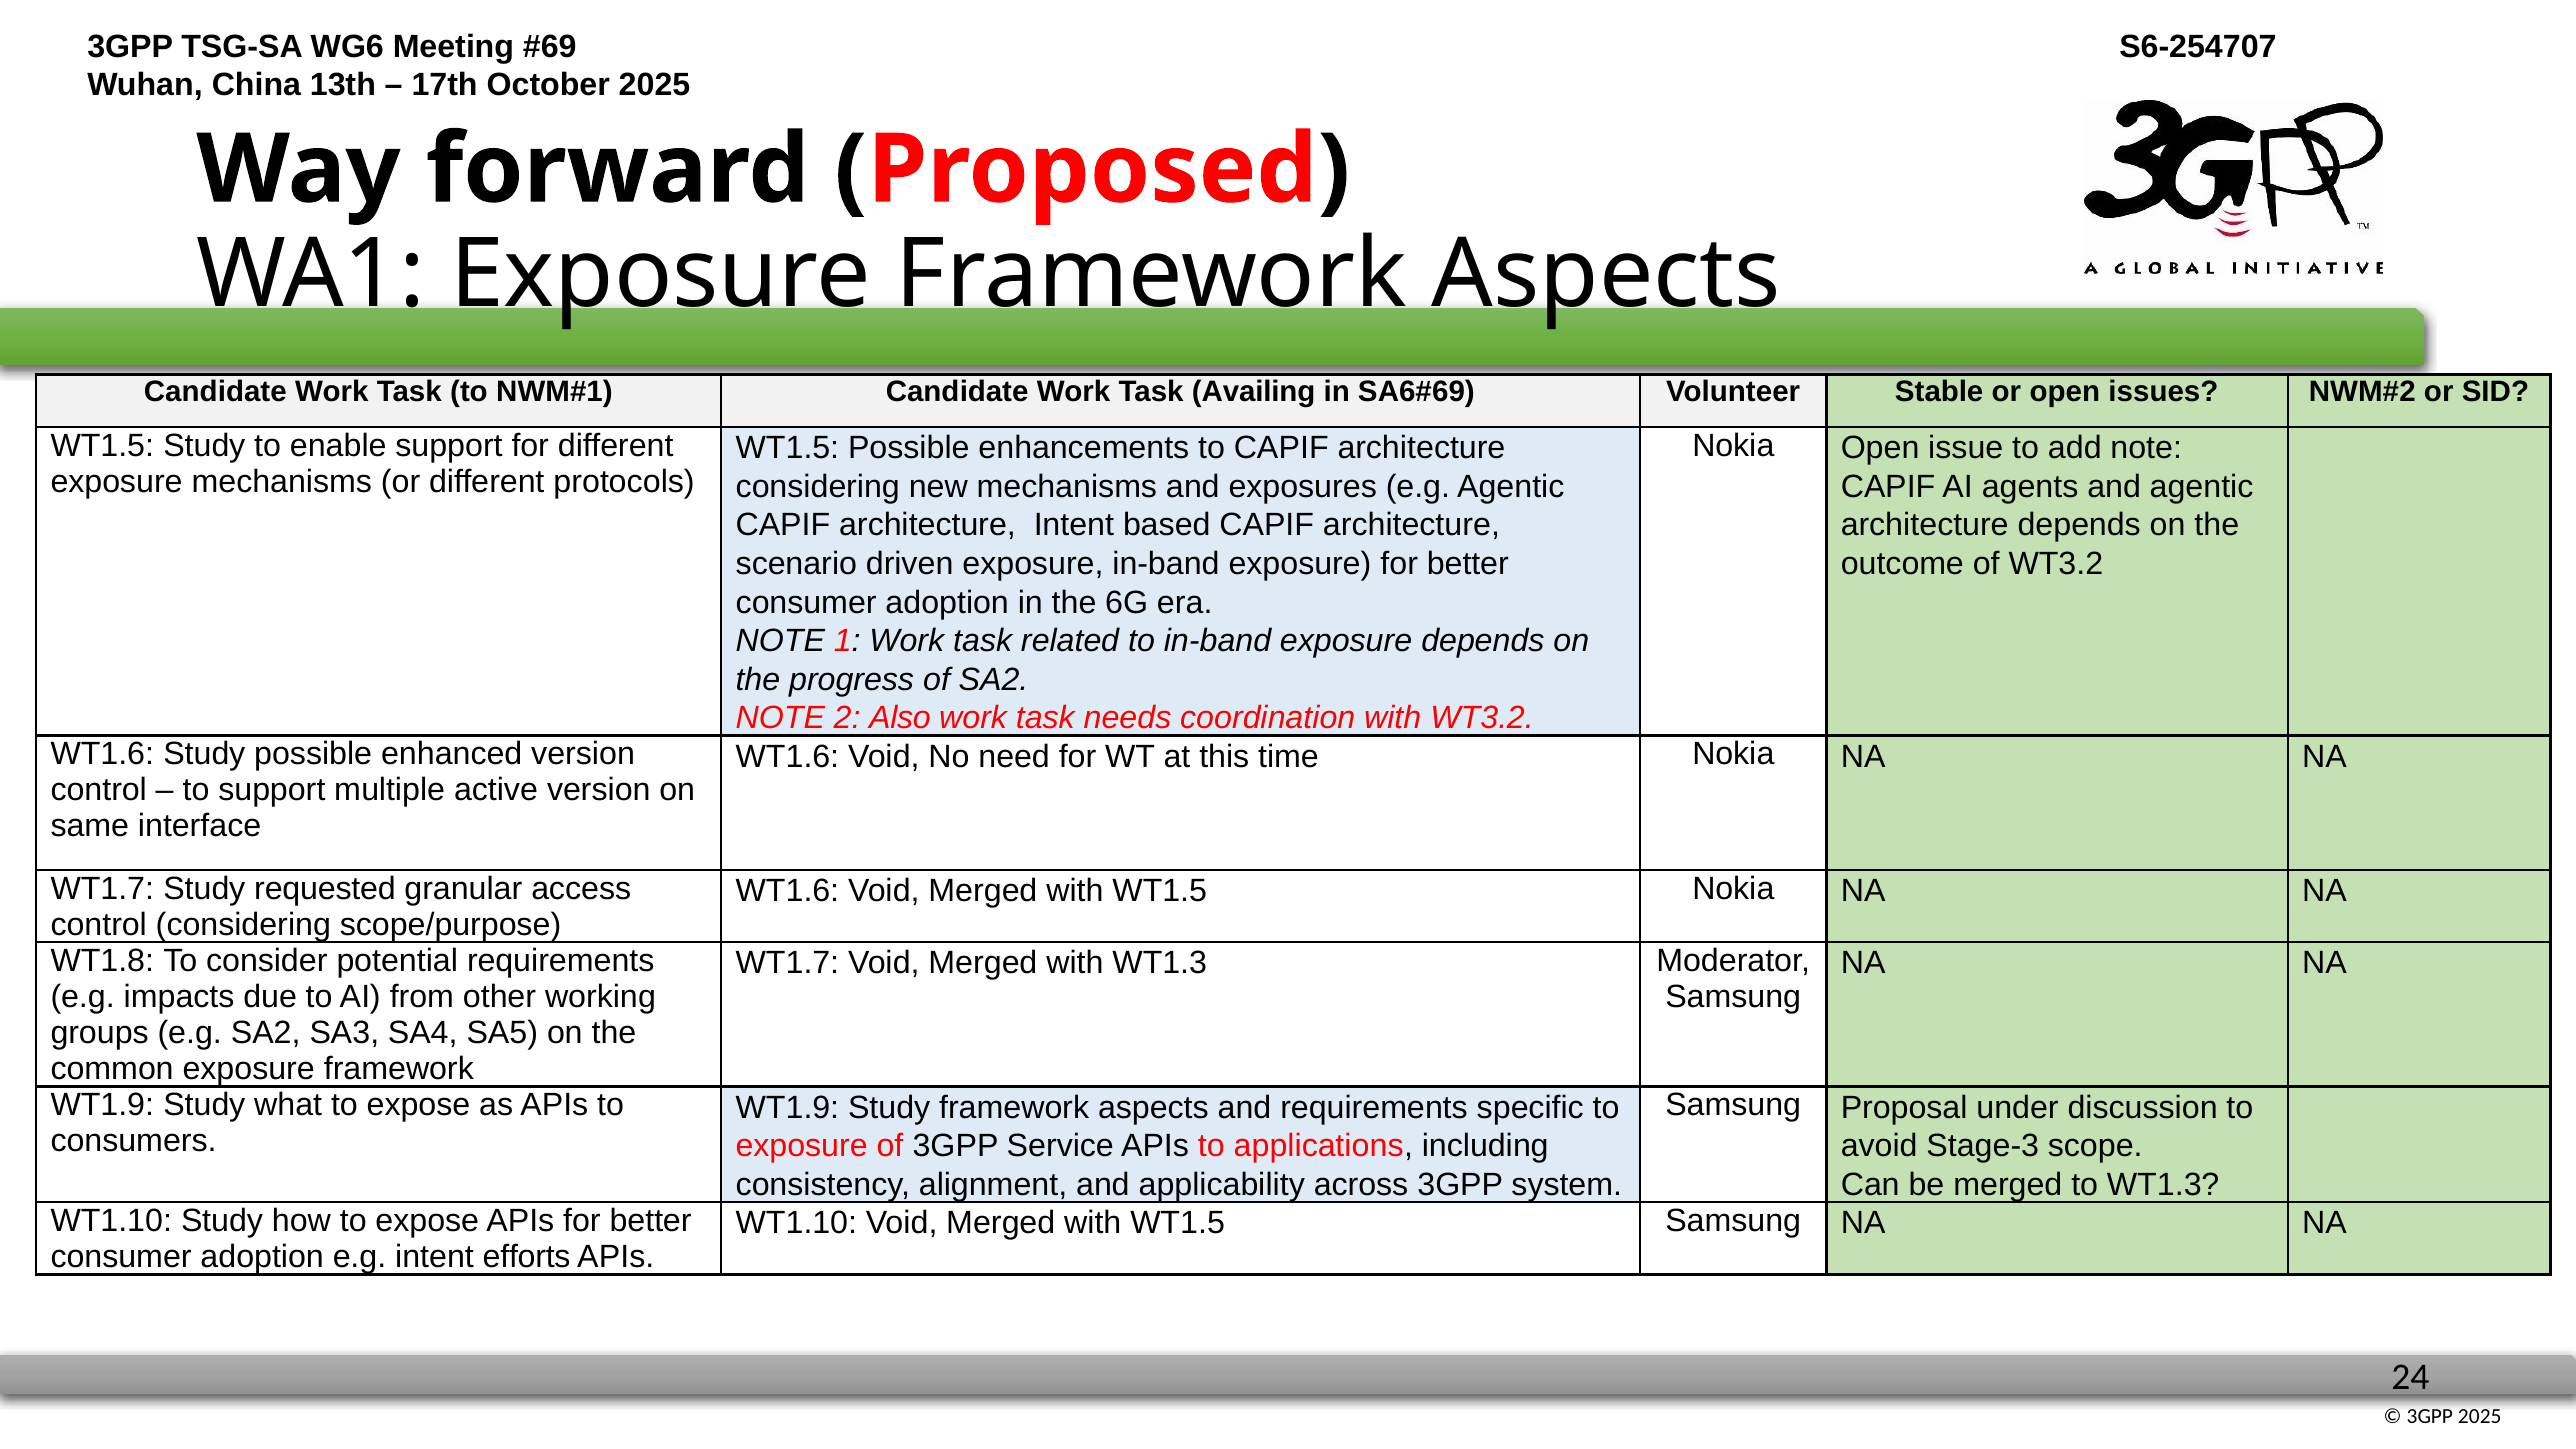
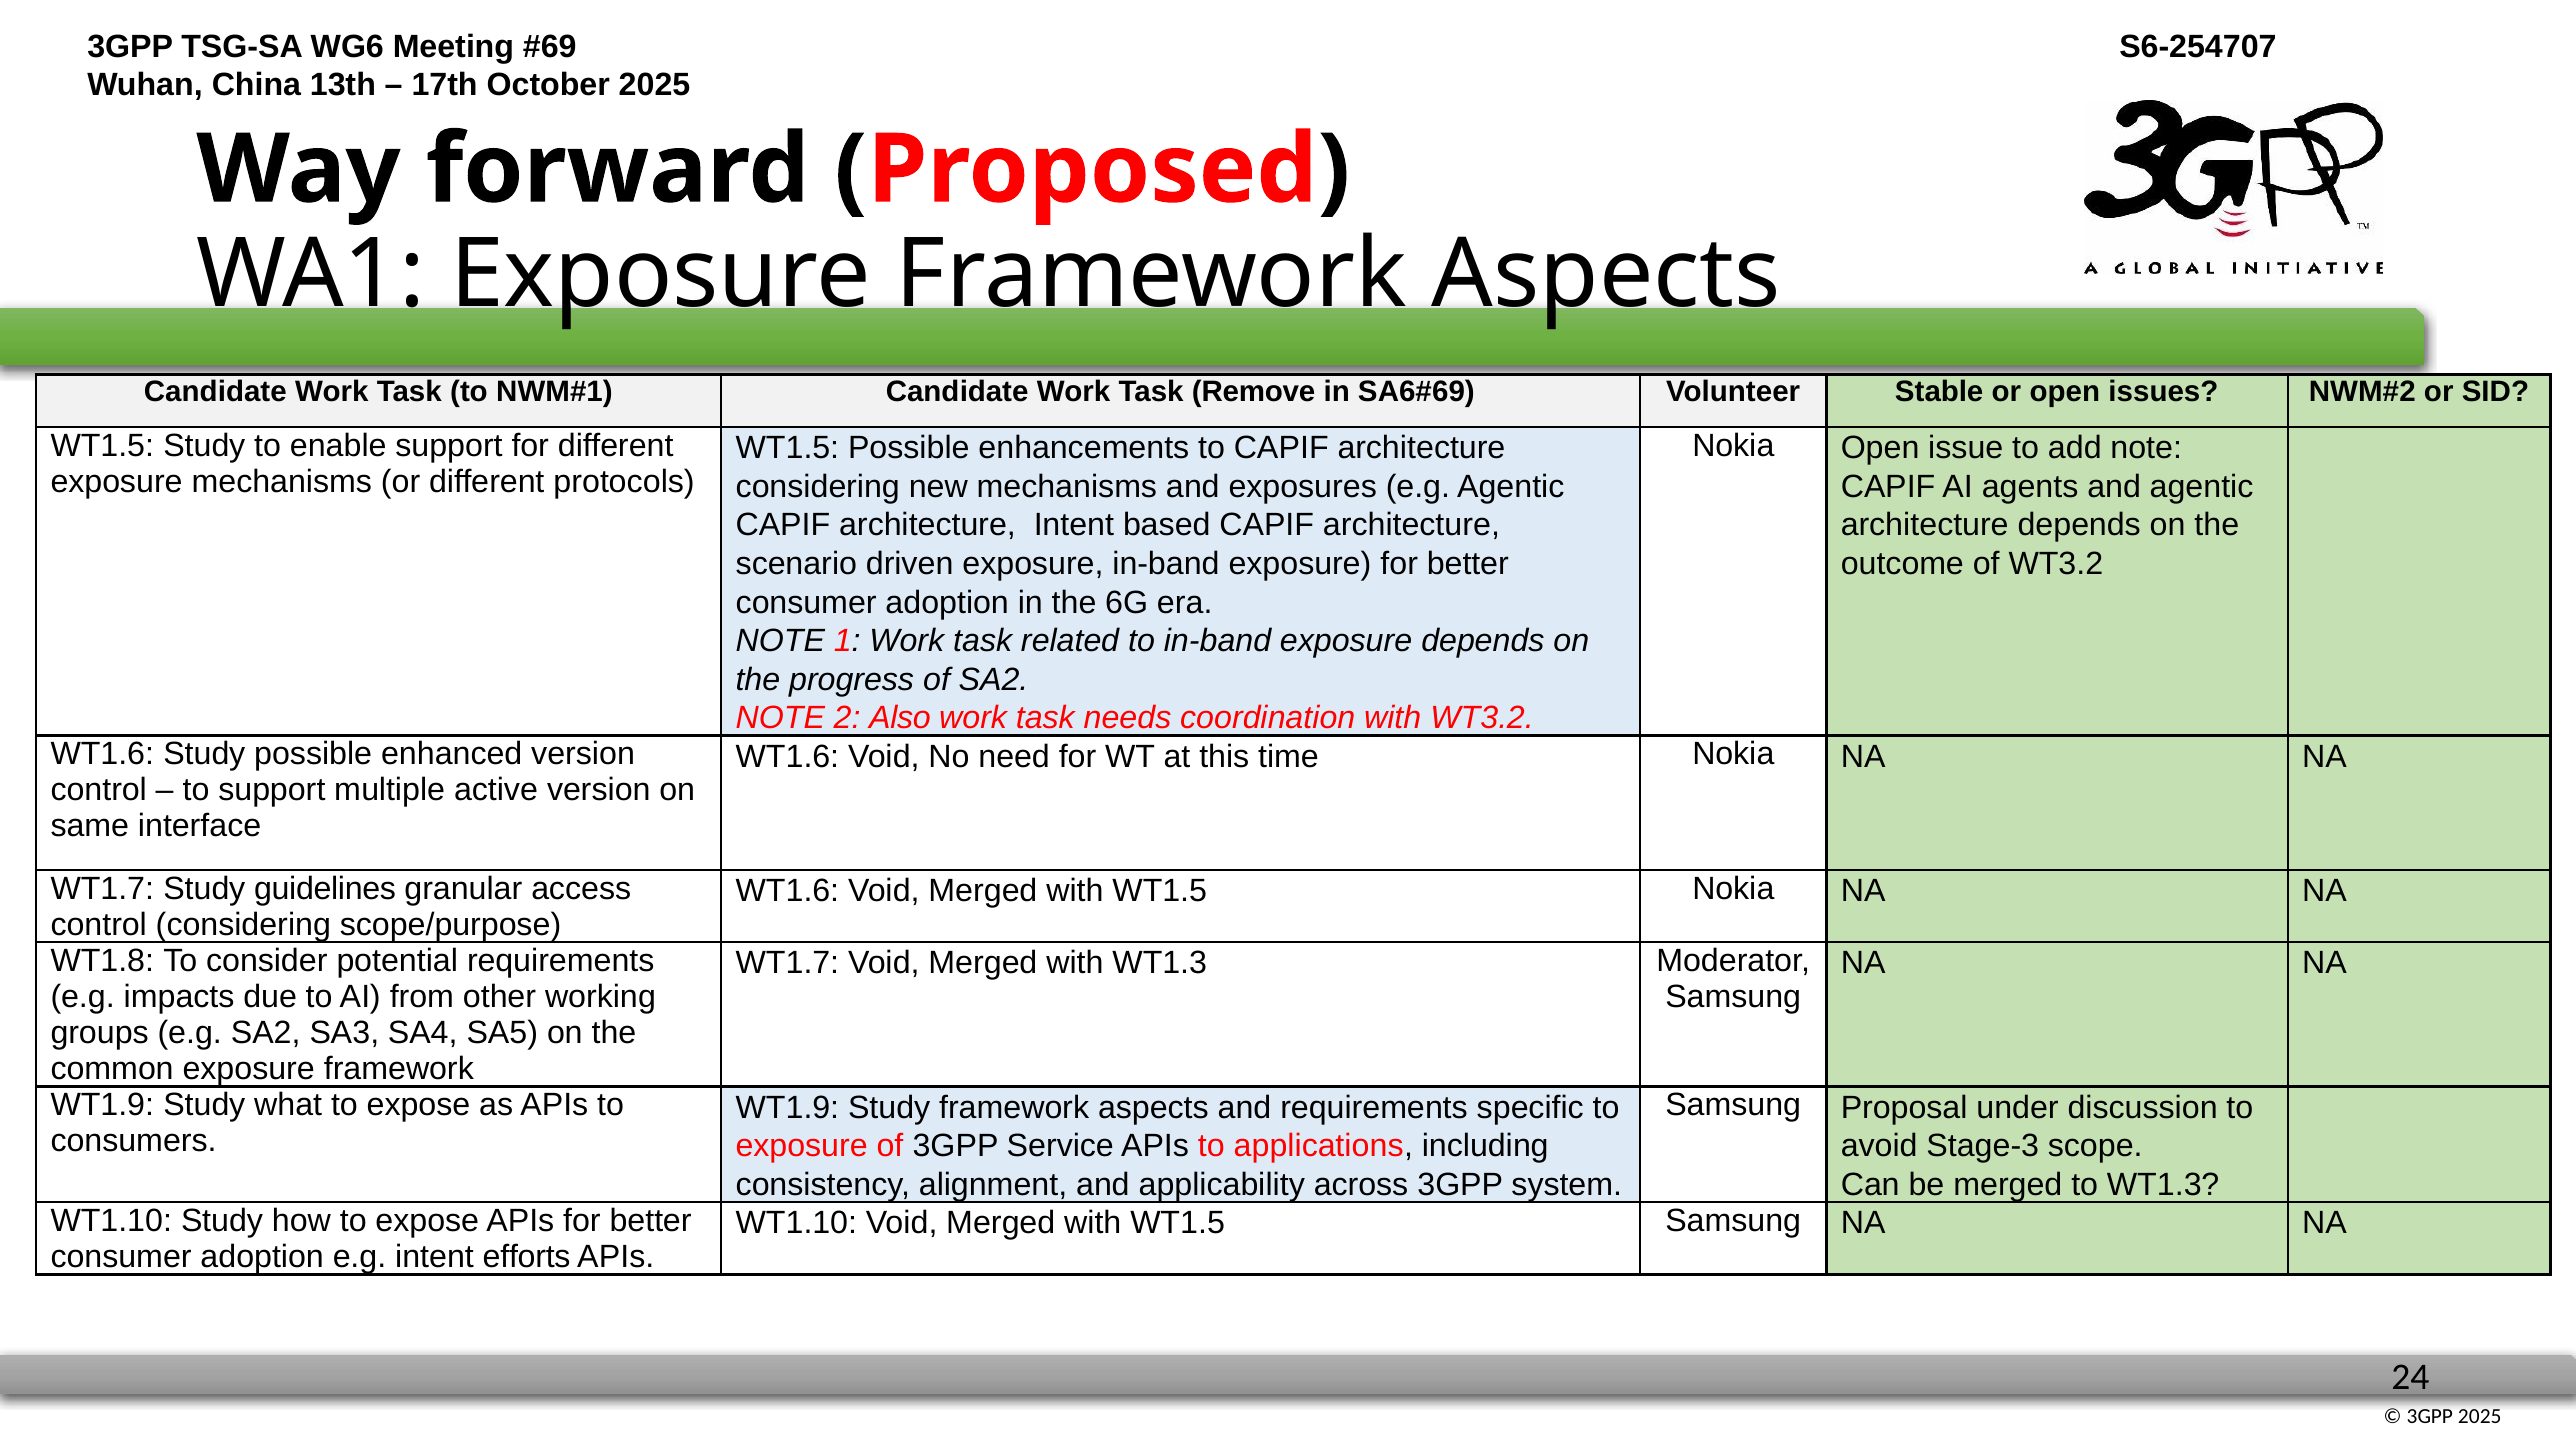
Availing: Availing -> Remove (1254, 391)
requested: requested -> guidelines (325, 889)
